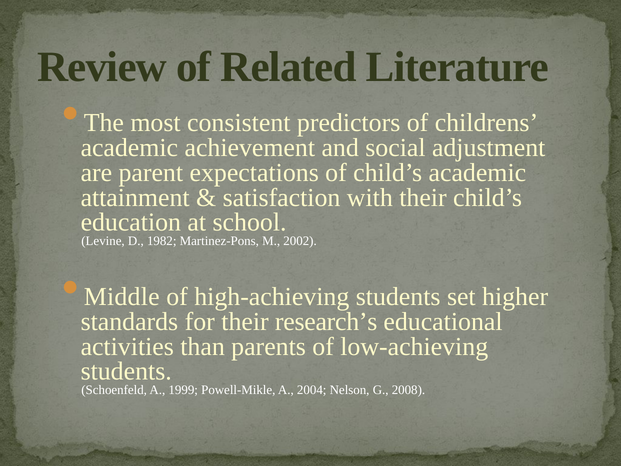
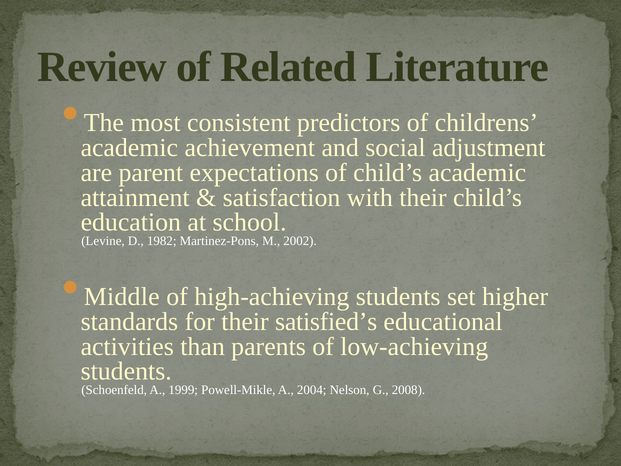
research’s: research’s -> satisfied’s (326, 322)
